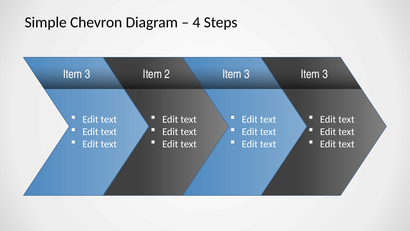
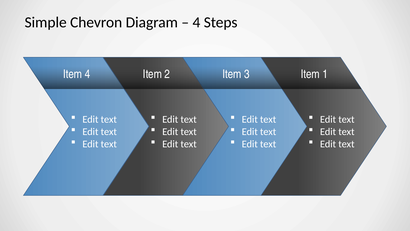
3: 3 -> 4 (88, 74)
3: 3 -> 1 (325, 74)
